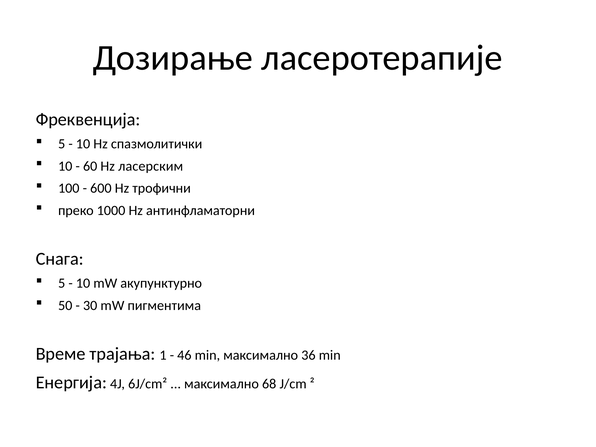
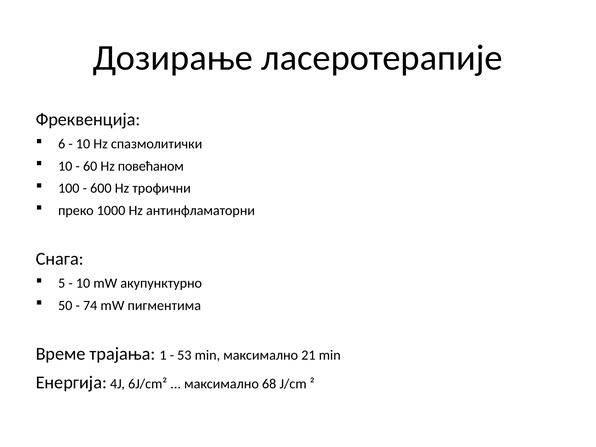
5: 5 -> 6 (62, 144)
ласерским: ласерским -> повећаном (151, 166)
30: 30 -> 74 (90, 306)
46: 46 -> 53 (184, 355)
36: 36 -> 21 (308, 355)
